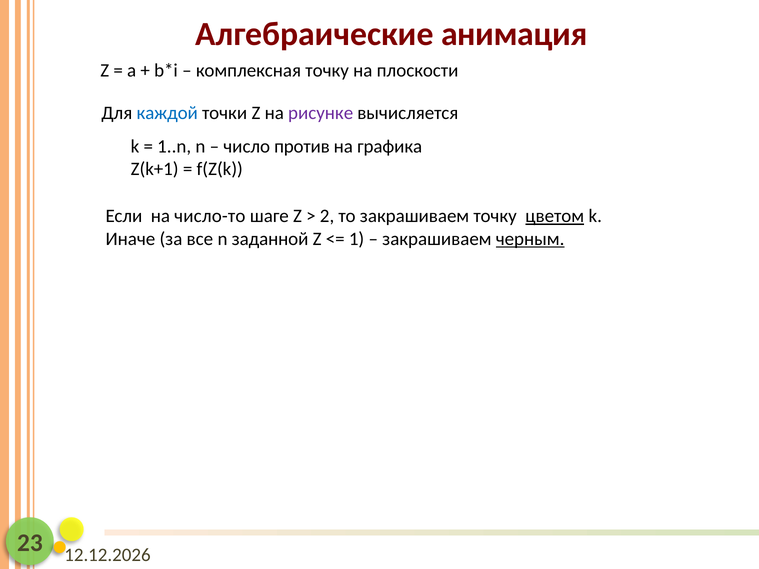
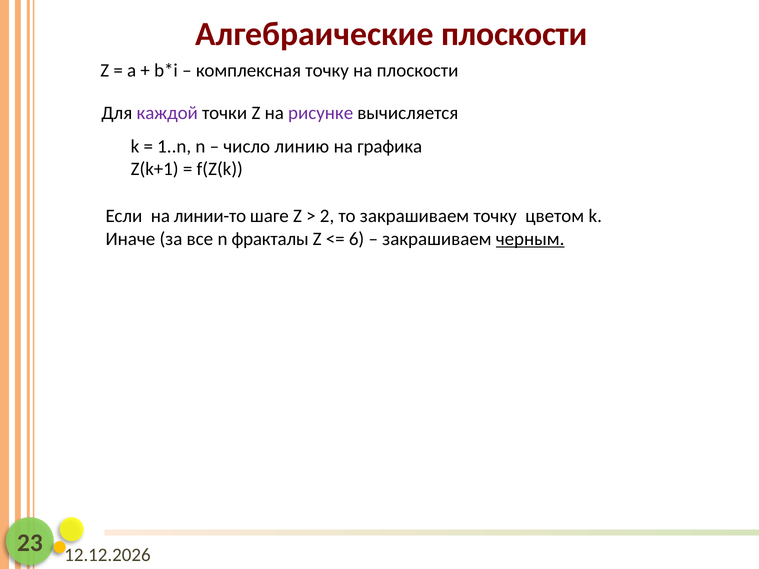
Алгебраические анимация: анимация -> плоскости (514, 34)
каждой colour: blue -> purple (167, 113)
против: против -> линию (302, 146)
число-то: число-то -> линии-то (210, 216)
цветом underline: present -> none (555, 216)
заданной: заданной -> фракталы (270, 239)
1: 1 -> 6 (357, 239)
